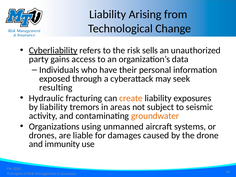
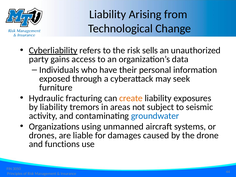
resulting: resulting -> furniture (56, 88)
groundwater colour: orange -> blue (155, 116)
immunity: immunity -> functions (62, 144)
